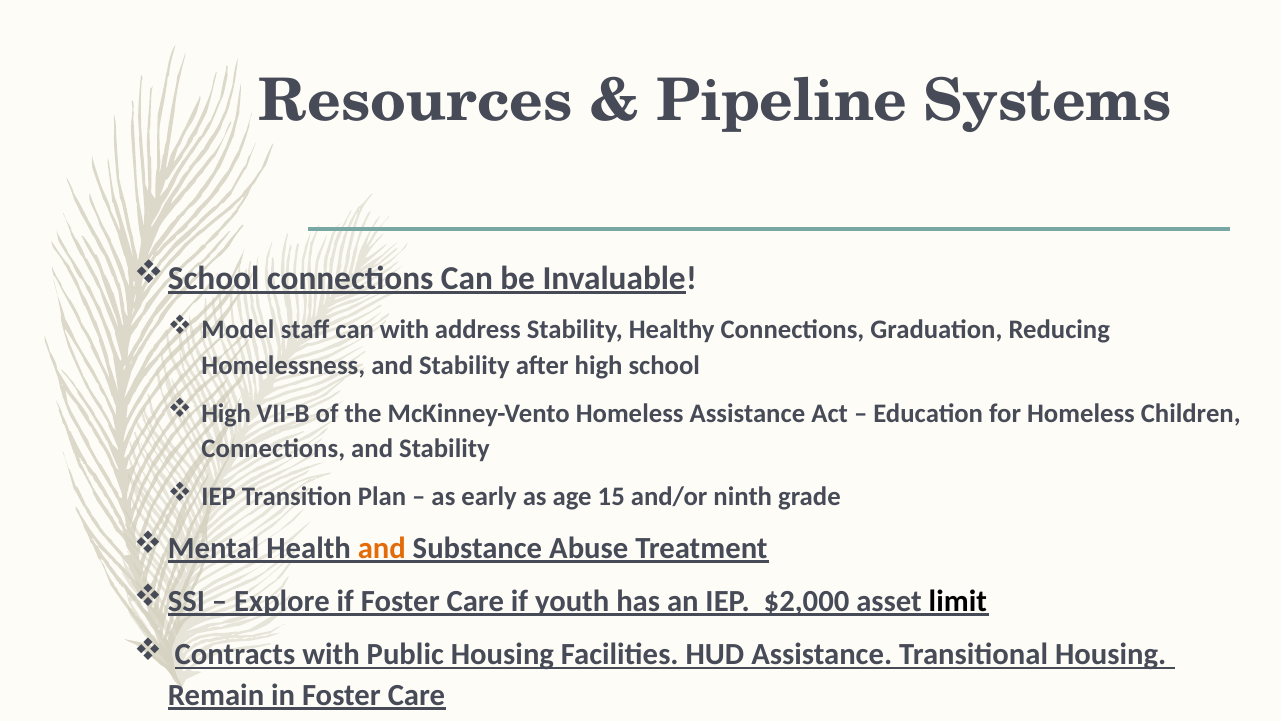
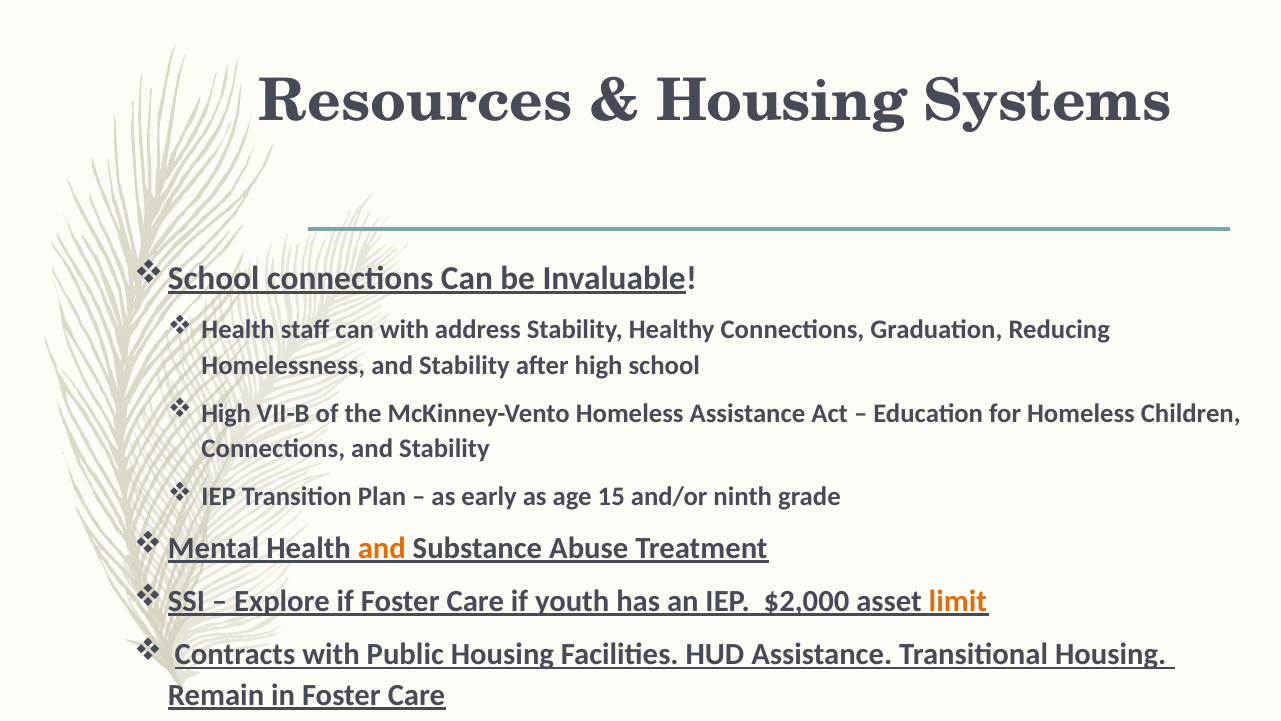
Pipeline: Pipeline -> Housing (782, 101)
Model: Model -> Health (238, 330)
limit colour: black -> orange (958, 601)
